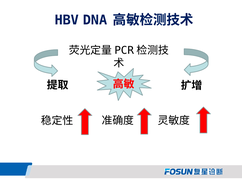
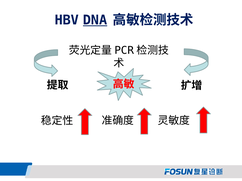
DNA underline: none -> present (95, 20)
